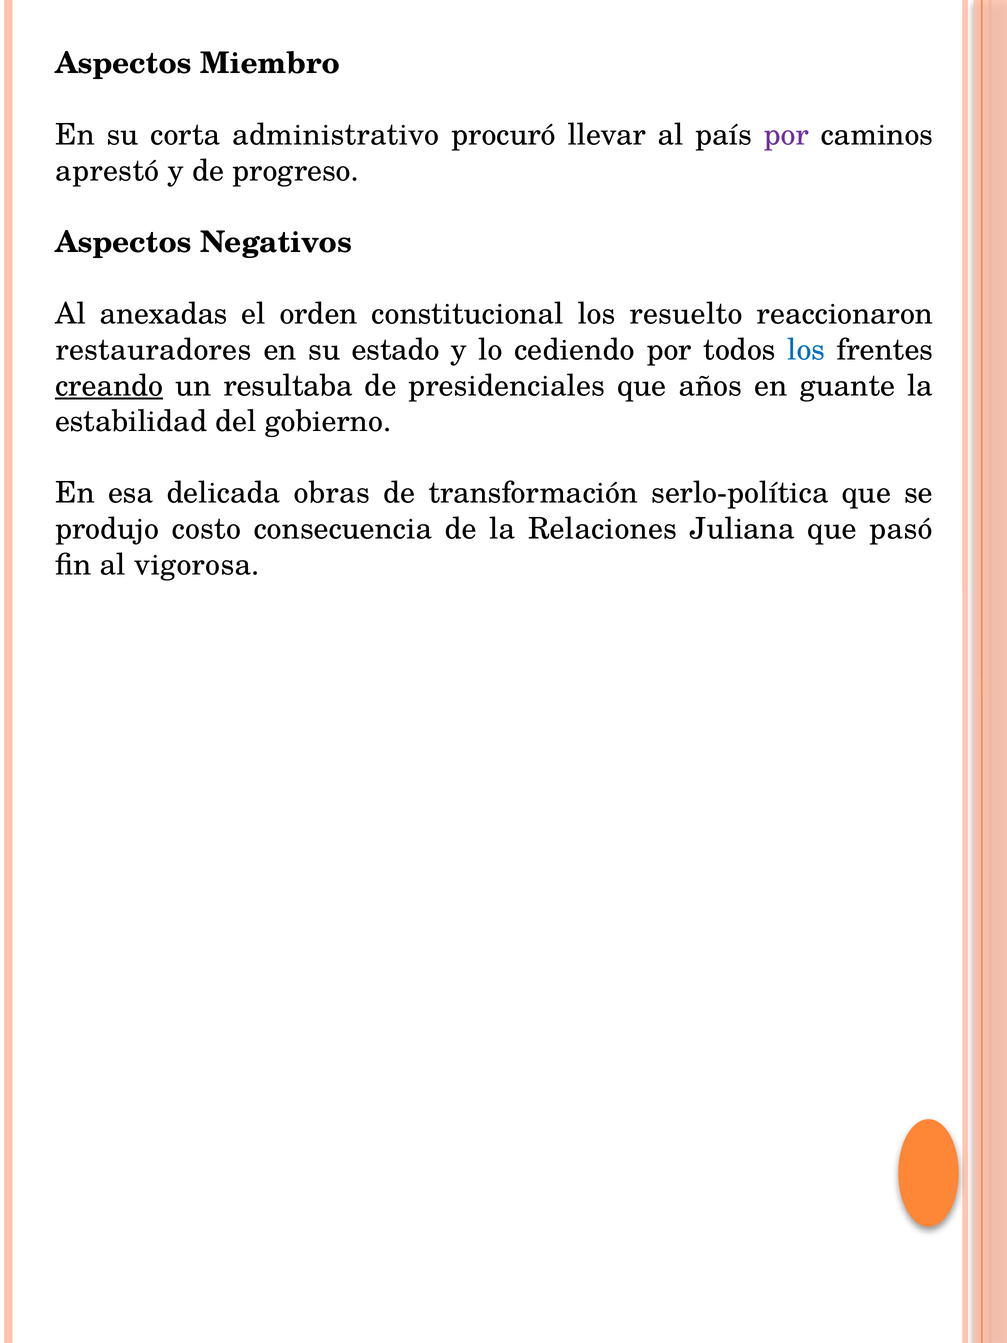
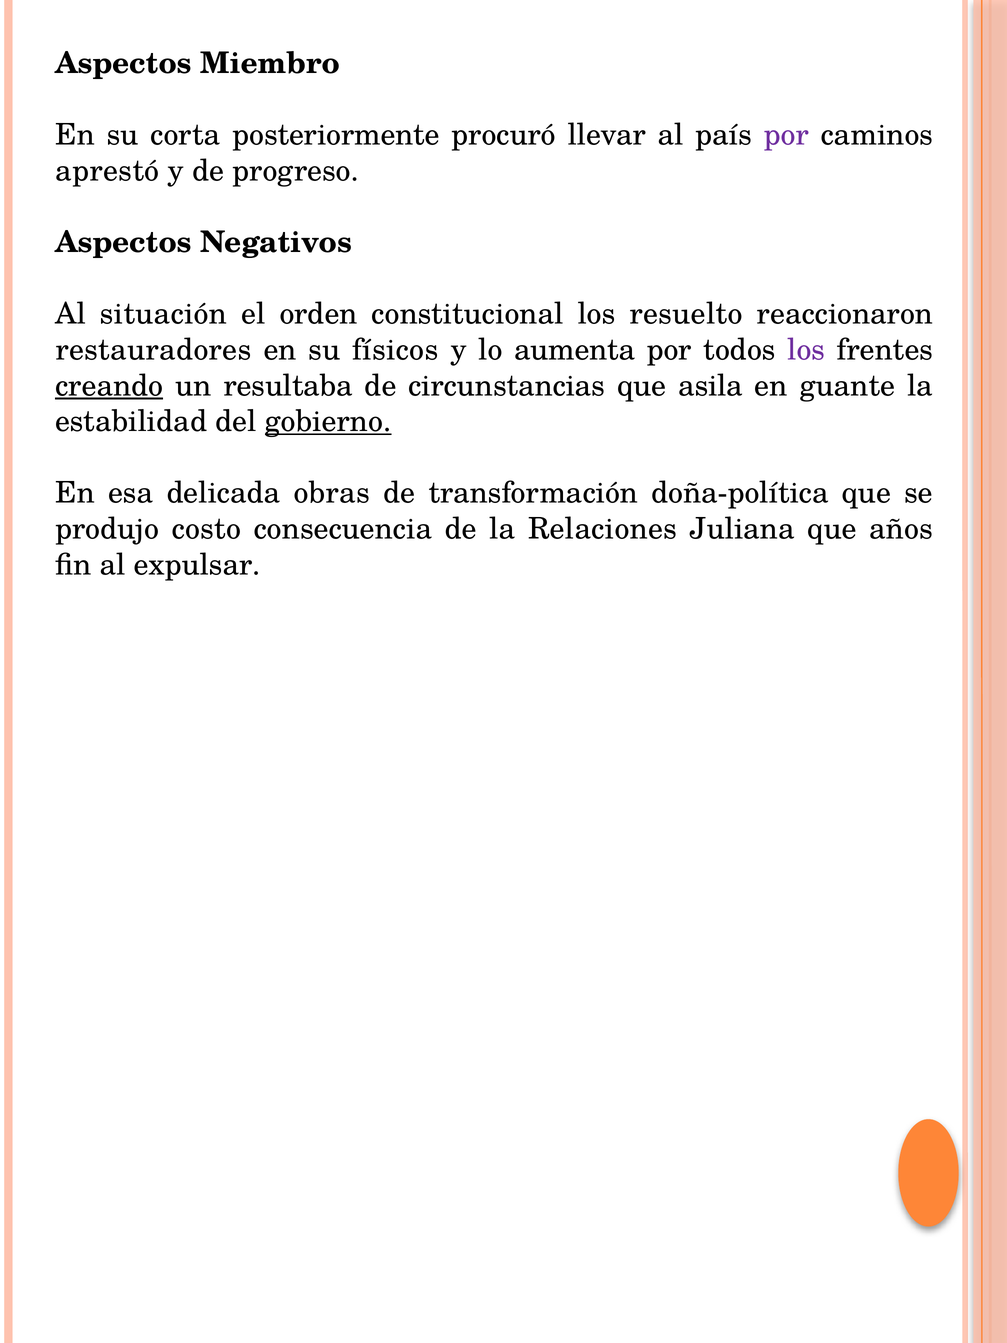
administrativo: administrativo -> posteriormente (336, 135)
anexadas: anexadas -> situación (164, 314)
estado: estado -> físicos (395, 350)
cediendo: cediendo -> aumenta (575, 350)
los colour: blue -> purple (806, 350)
presidenciales: presidenciales -> circunstancias (507, 386)
años: años -> asila (711, 386)
gobierno underline: none -> present (328, 421)
serlo-política: serlo-política -> doña-política (740, 493)
pasó: pasó -> años (901, 529)
vigorosa: vigorosa -> expulsar (197, 565)
